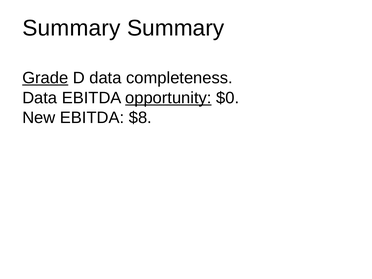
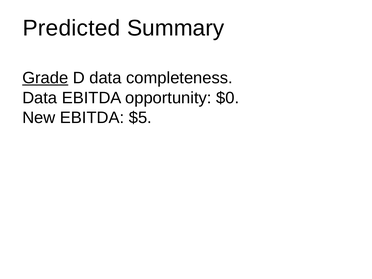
Summary: Summary -> Predicted (71, 28)
opportunity underline: present -> none (168, 98)
$8: $8 -> $5 (140, 118)
